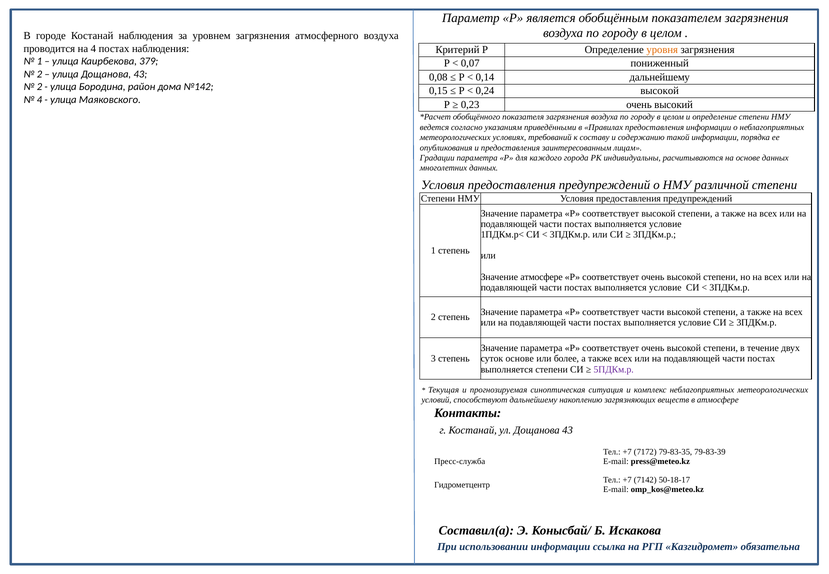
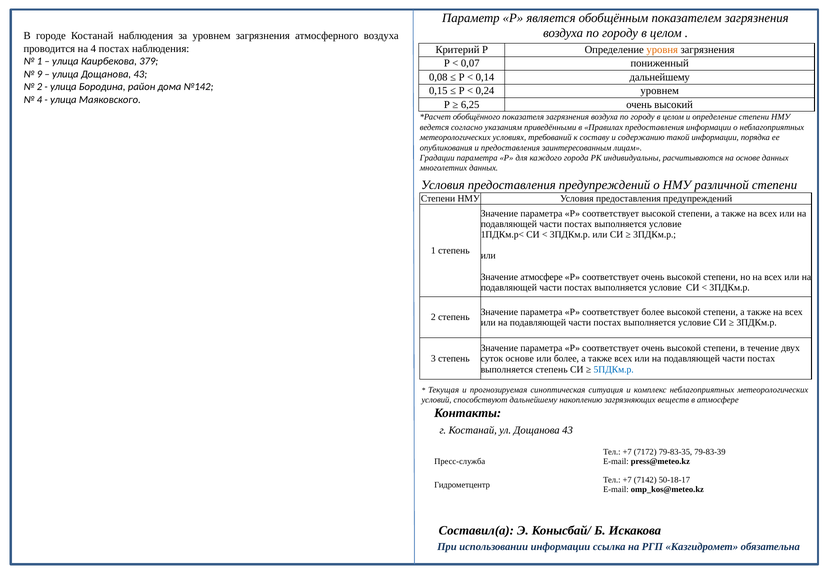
2: 2 -> 9 (39, 74)
0,24 высокой: высокой -> уровнем (660, 91)
0,23: 0,23 -> 6,25 (470, 104)
соответствует части: части -> более (653, 312)
выполняется степени: степени -> степень (552, 369)
5ПДКм.р colour: purple -> blue (614, 369)
